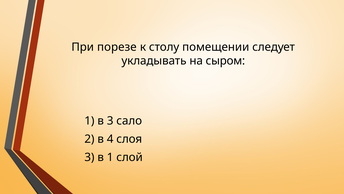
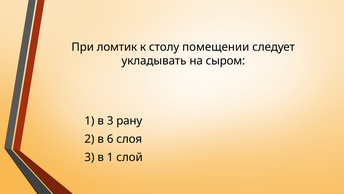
порезе: порезе -> ломтик (117, 47)
сало: сало -> рану (129, 121)
4: 4 -> 6 (110, 139)
